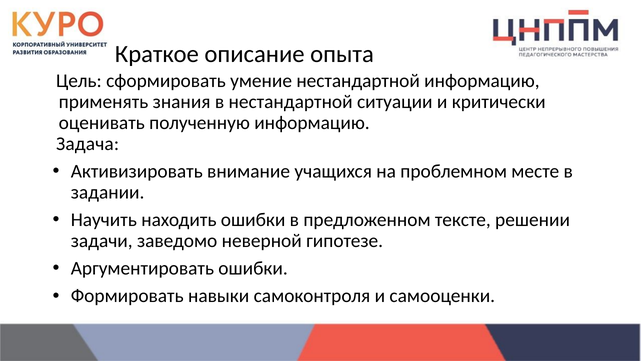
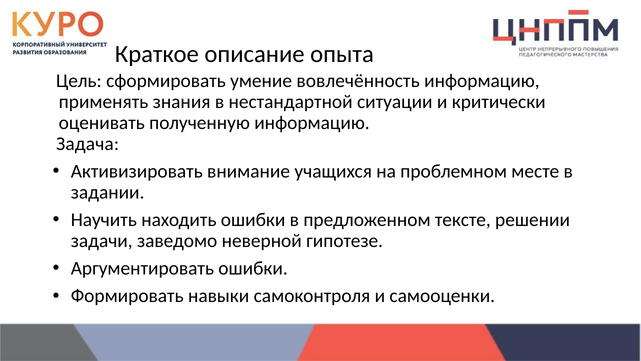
умение нестандартной: нестандартной -> вовлечённость (358, 81)
